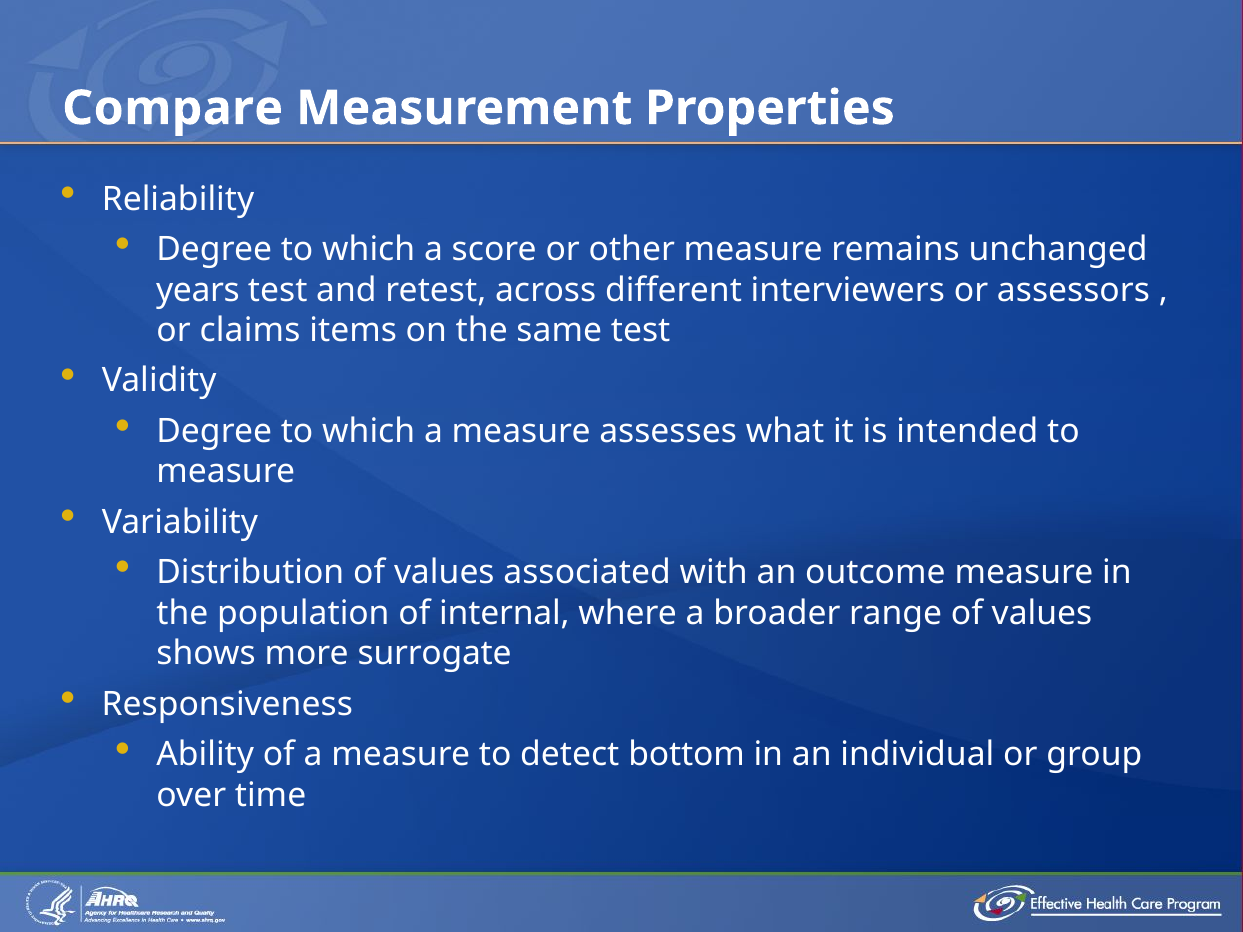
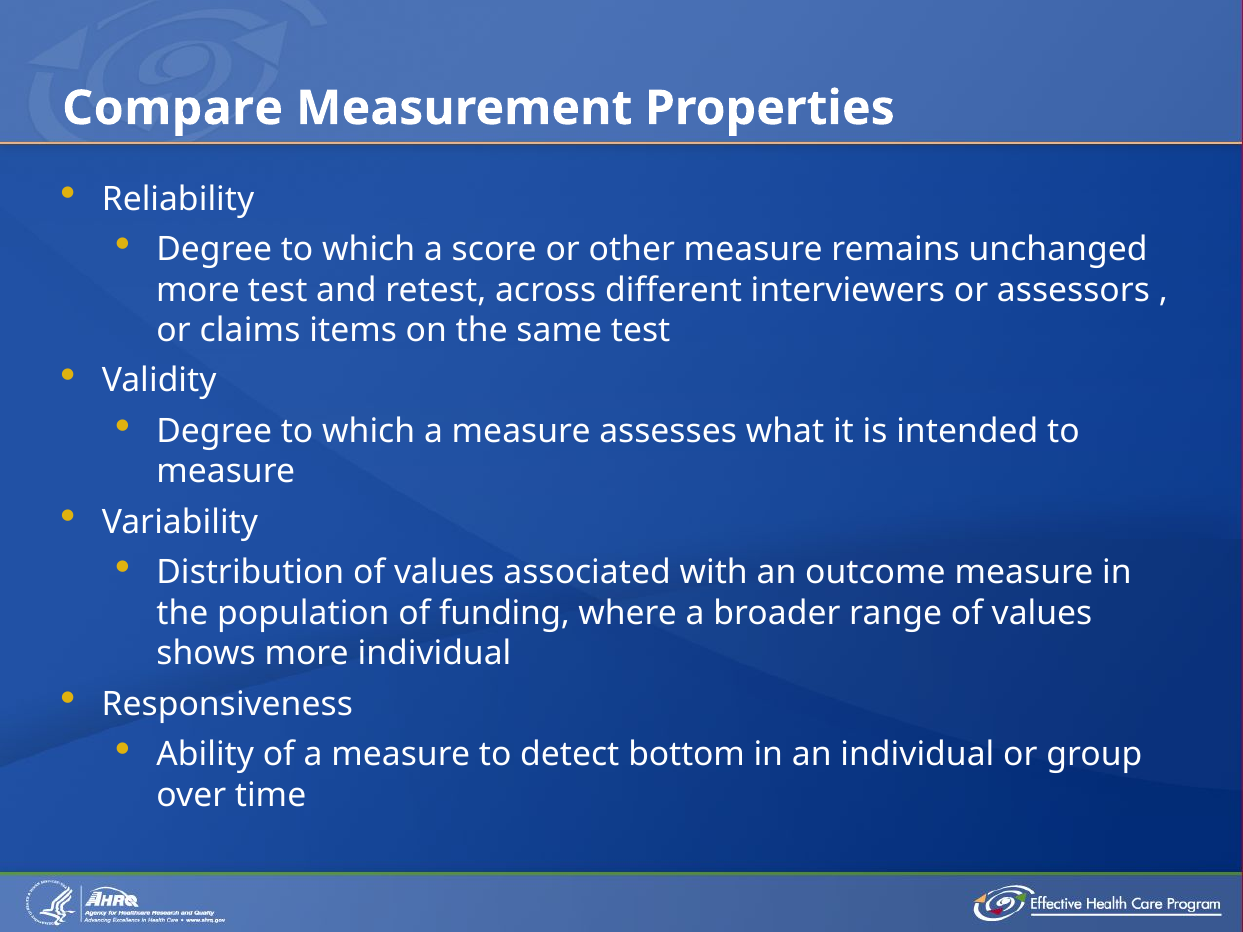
years: years -> more (198, 290)
internal: internal -> funding (504, 613)
more surrogate: surrogate -> individual (435, 654)
